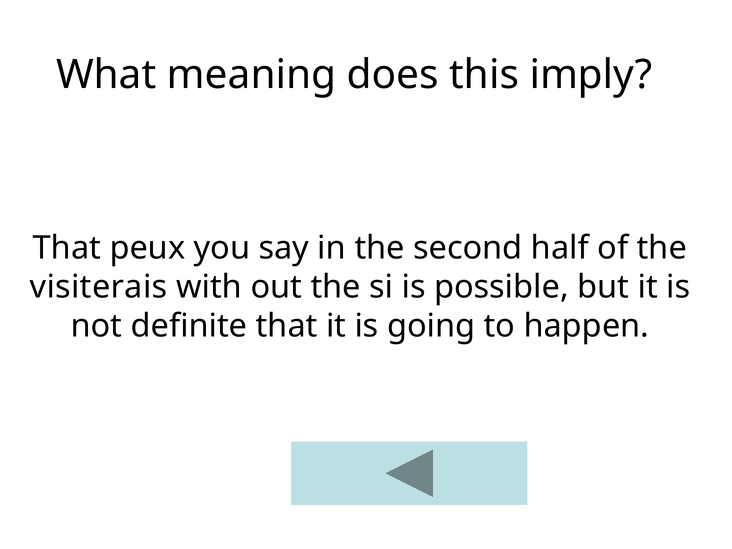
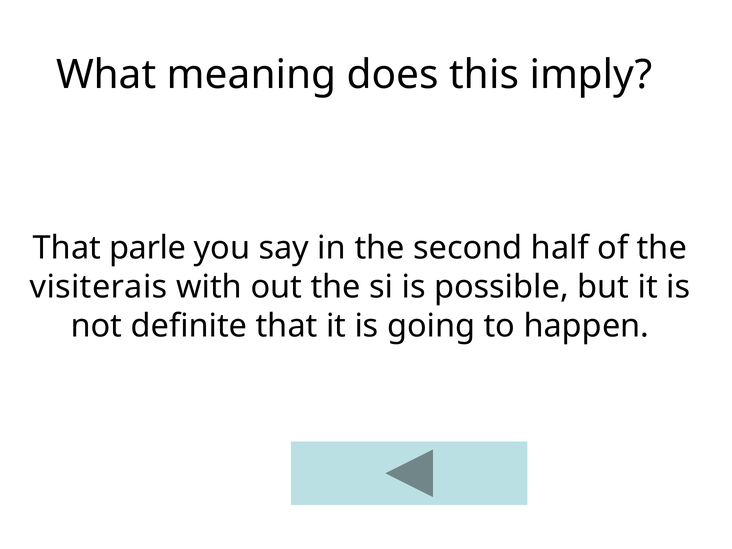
peux: peux -> parle (148, 248)
